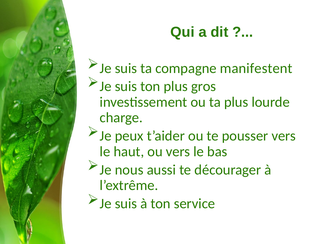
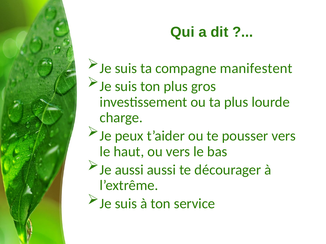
Je nous: nous -> aussi (129, 170)
